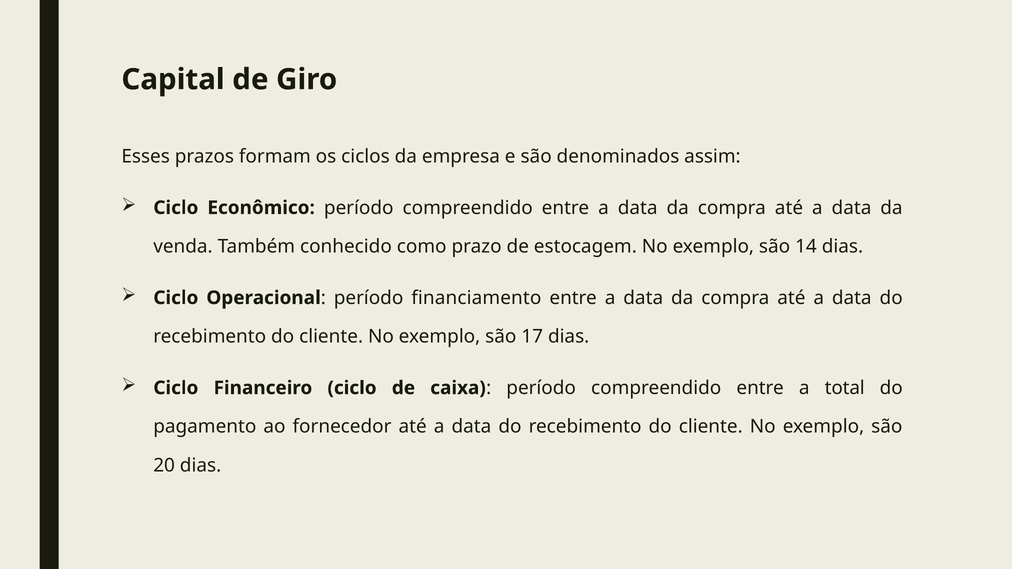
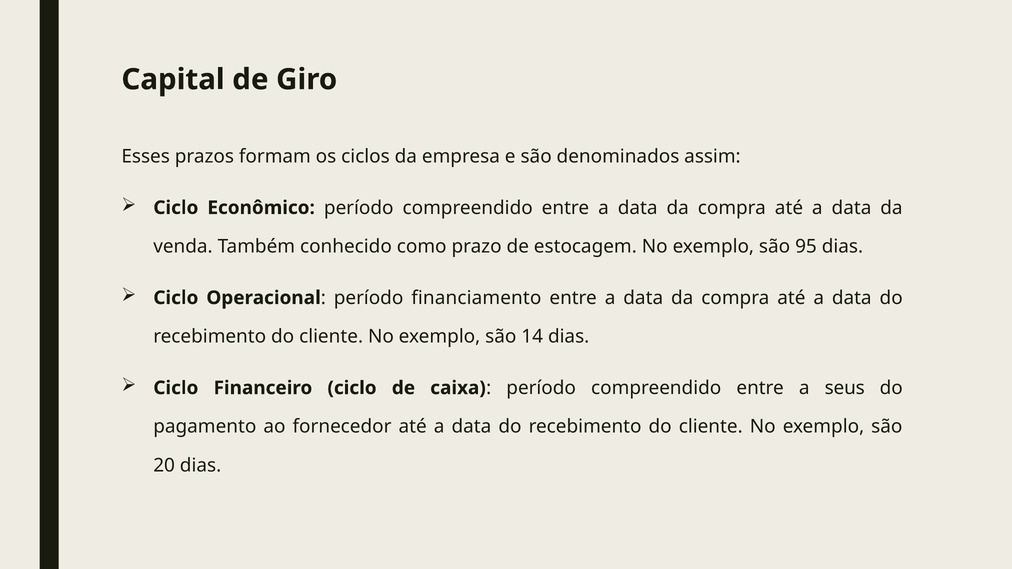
14: 14 -> 95 (806, 247)
17: 17 -> 14 (532, 337)
total: total -> seus (845, 388)
